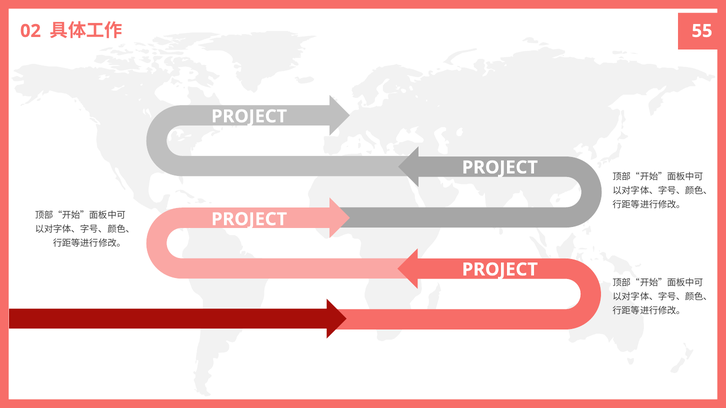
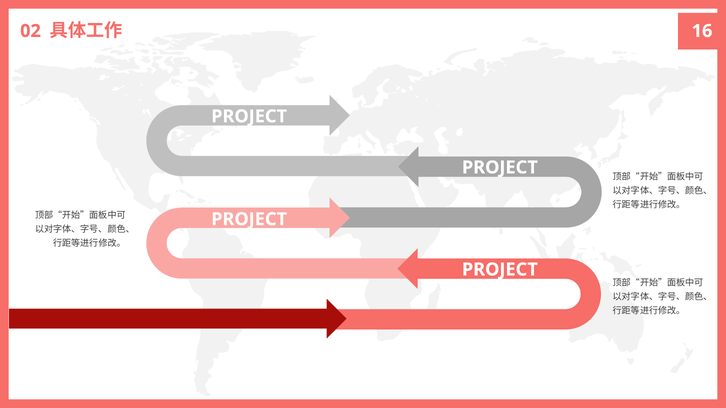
55: 55 -> 16 (702, 31)
